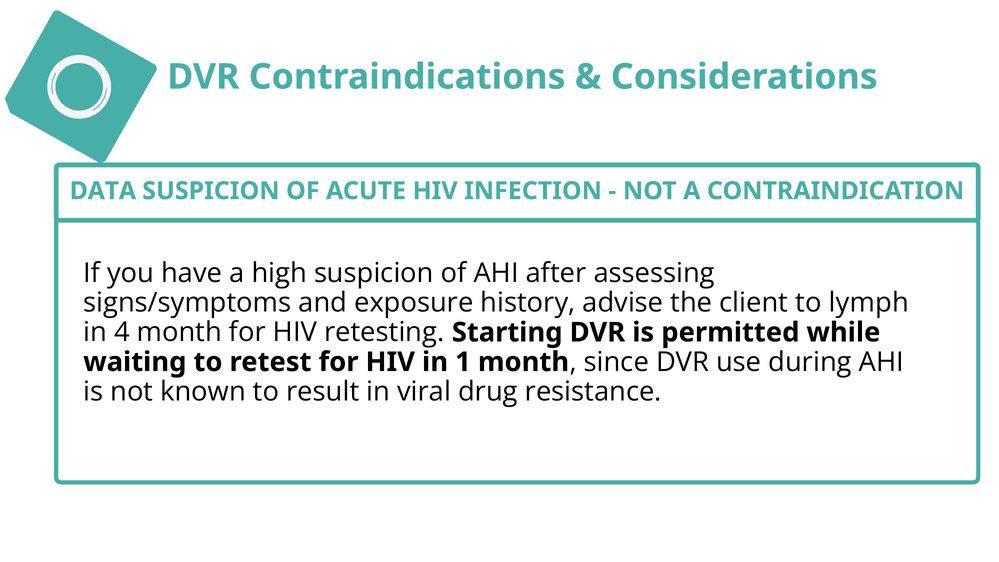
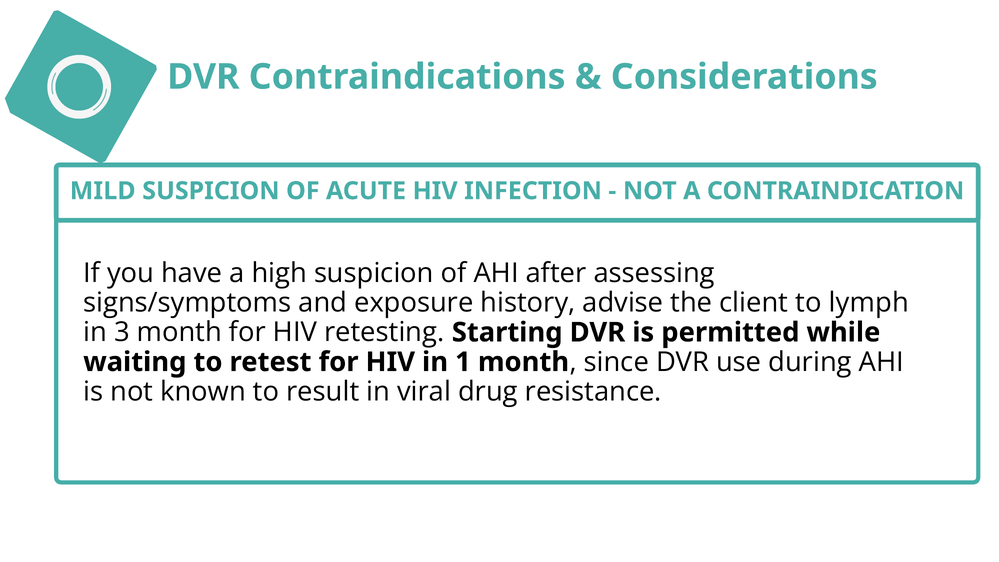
DATA: DATA -> MILD (103, 191)
4: 4 -> 3 (122, 332)
